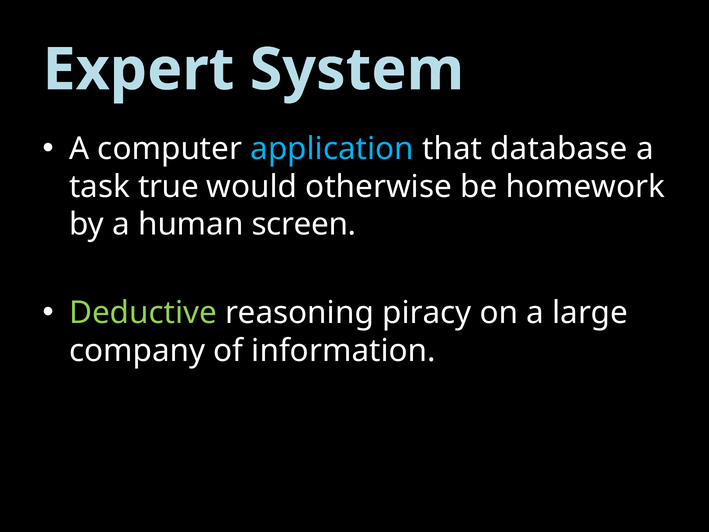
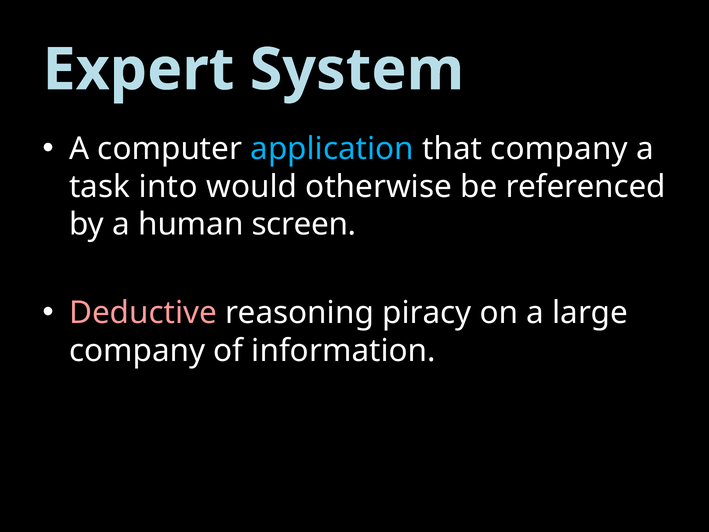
that database: database -> company (559, 149)
true: true -> into (168, 187)
homework: homework -> referenced (586, 187)
Deductive colour: light green -> pink (143, 313)
